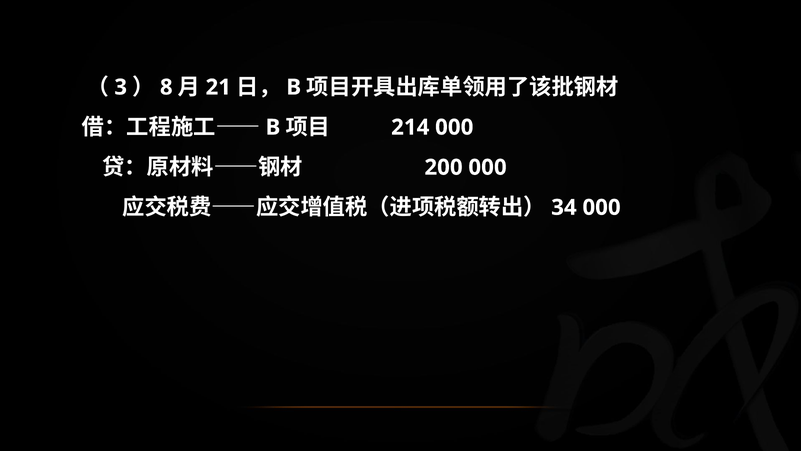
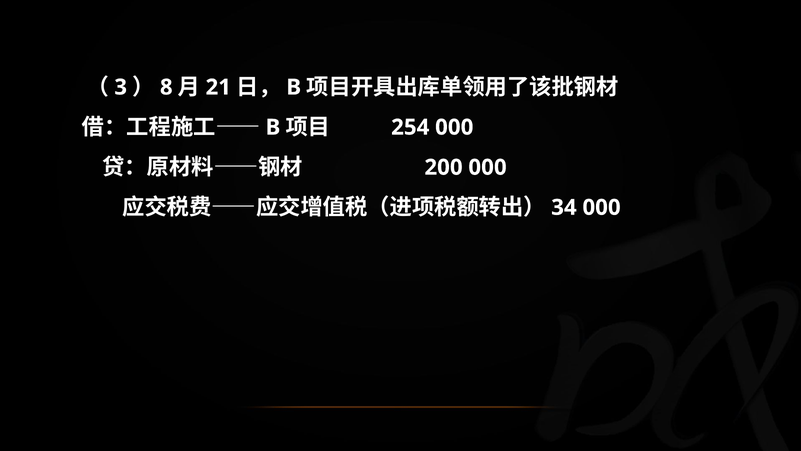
214: 214 -> 254 (410, 127)
